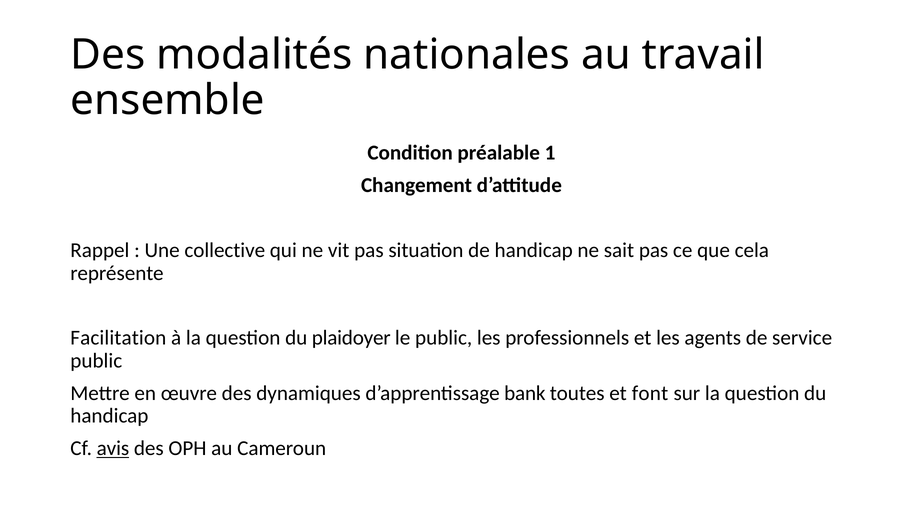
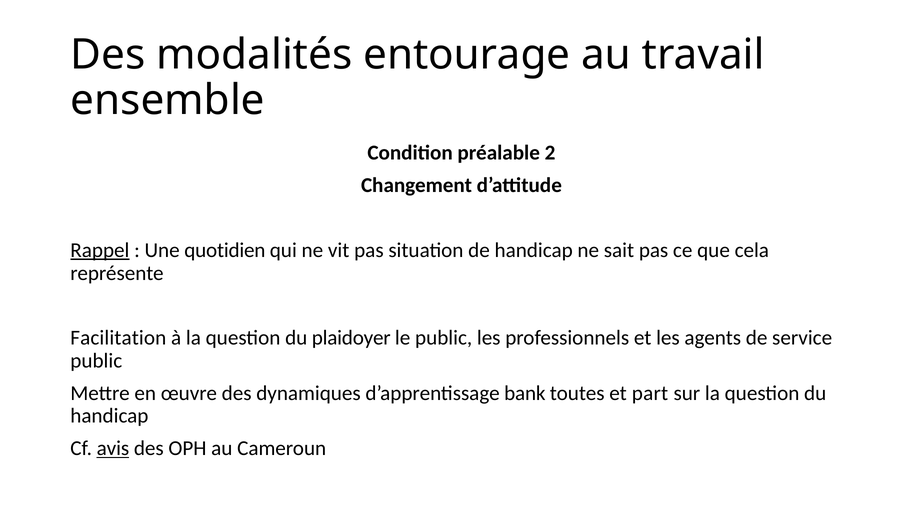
nationales: nationales -> entourage (467, 55)
1: 1 -> 2 (550, 153)
Rappel underline: none -> present (100, 250)
collective: collective -> quotidien (225, 250)
font: font -> part (650, 393)
